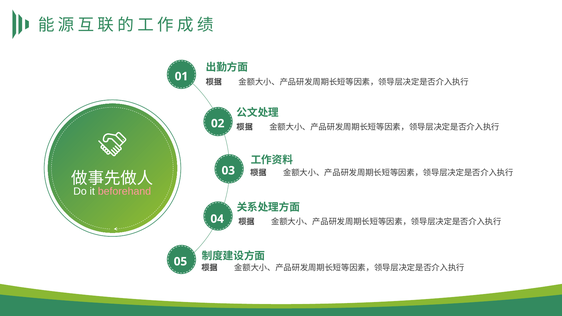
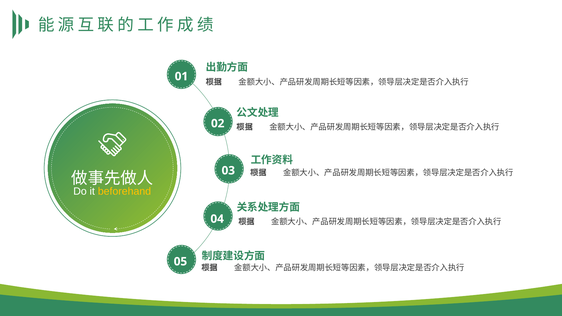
beforehand colour: pink -> yellow (124, 191)
